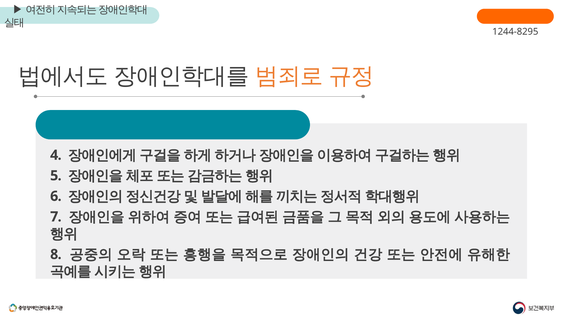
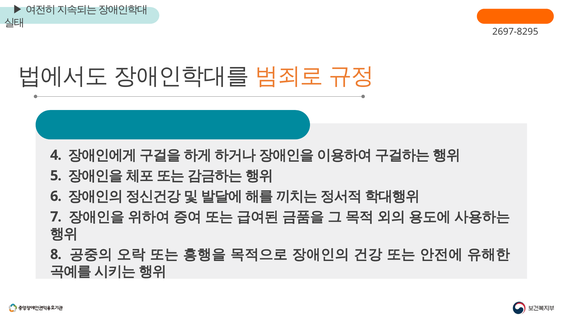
1244-8295: 1244-8295 -> 2697-8295 (515, 32)
